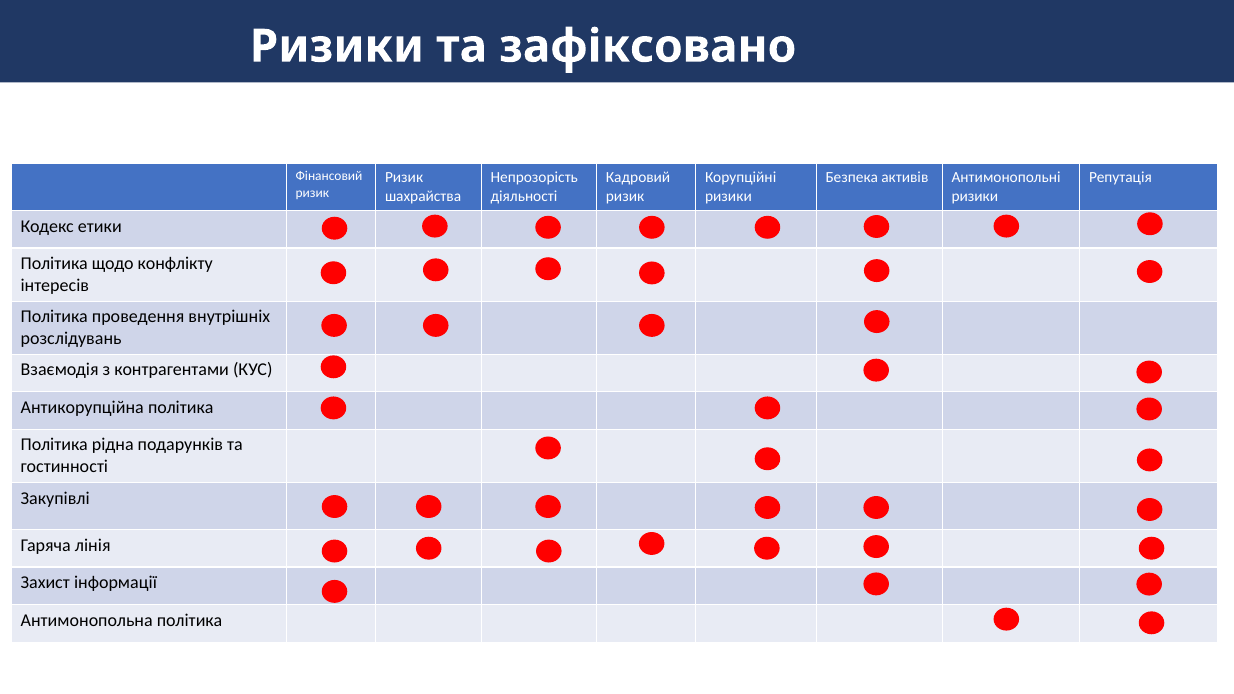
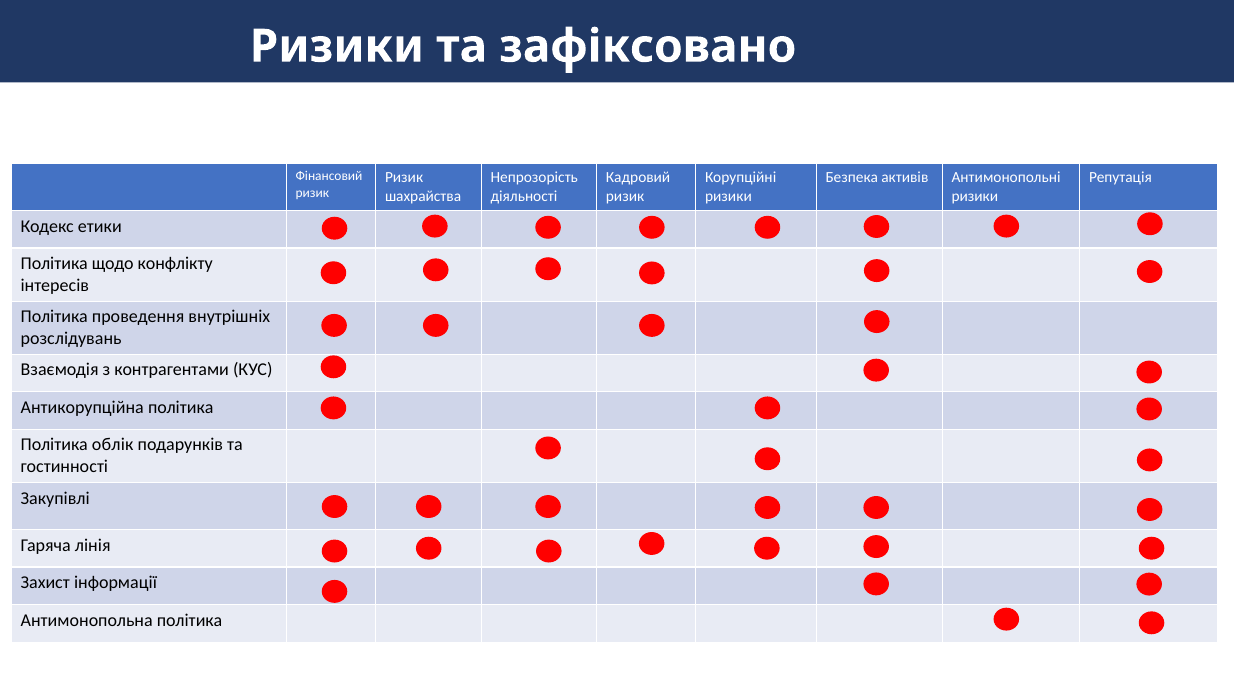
рідна: рідна -> облік (113, 445)
